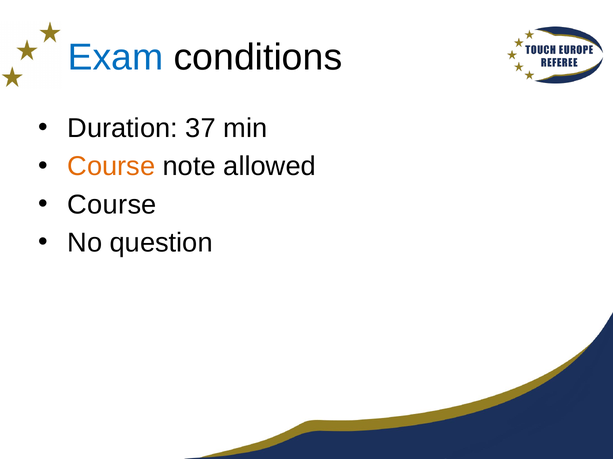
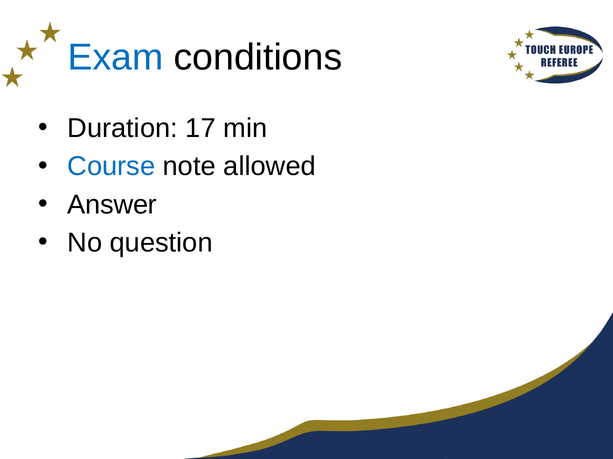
37: 37 -> 17 (201, 129)
Course colour: orange -> blue (111, 167)
Course: Course -> Answer (112, 205)
